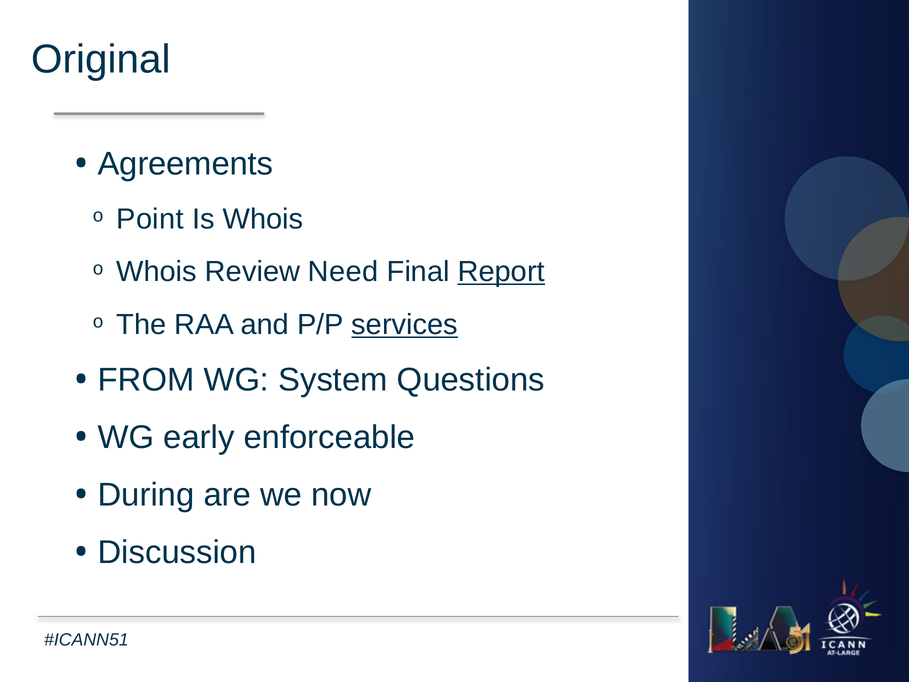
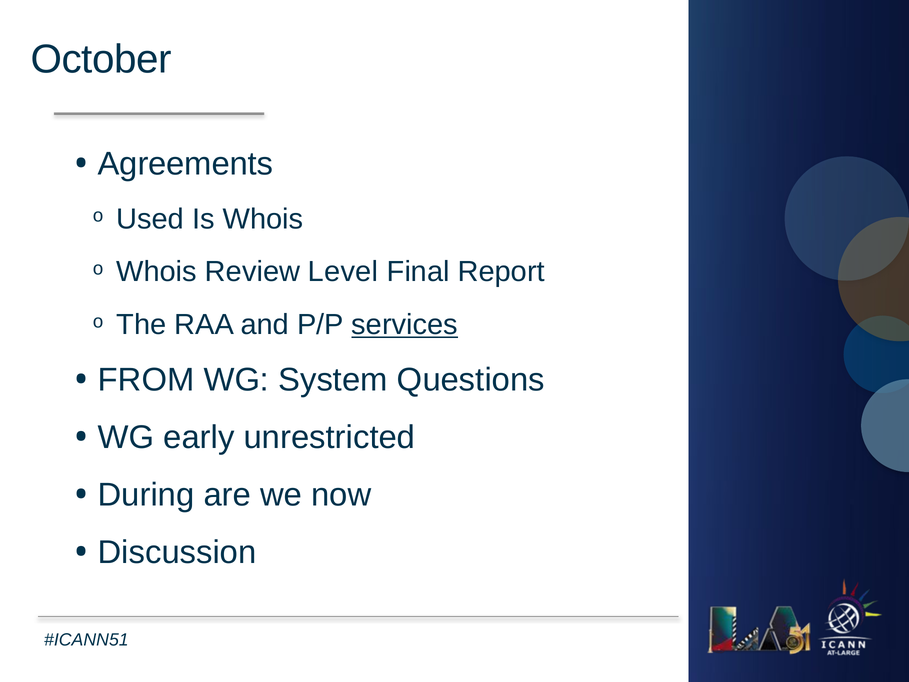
Original: Original -> October (101, 59)
Point: Point -> Used (150, 219)
Need: Need -> Level (343, 272)
Report underline: present -> none (501, 272)
enforceable: enforceable -> unrestricted (329, 437)
